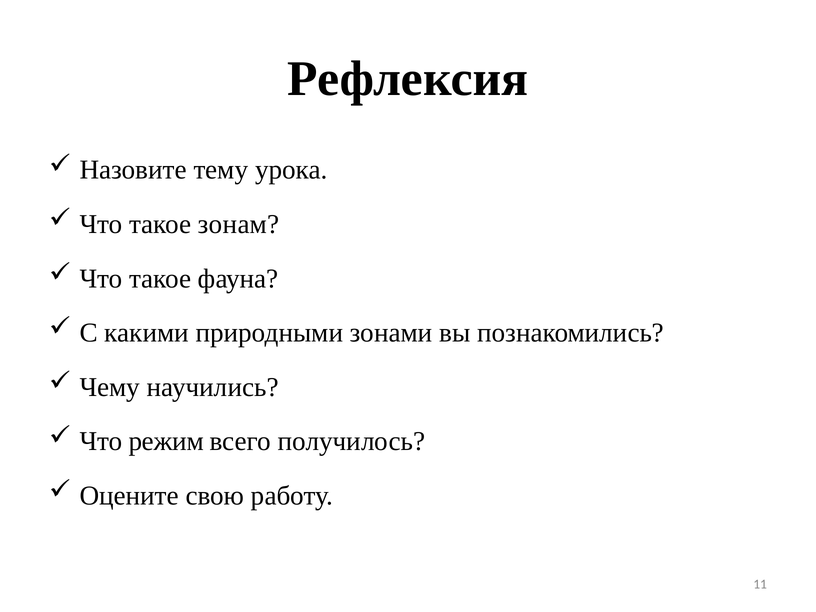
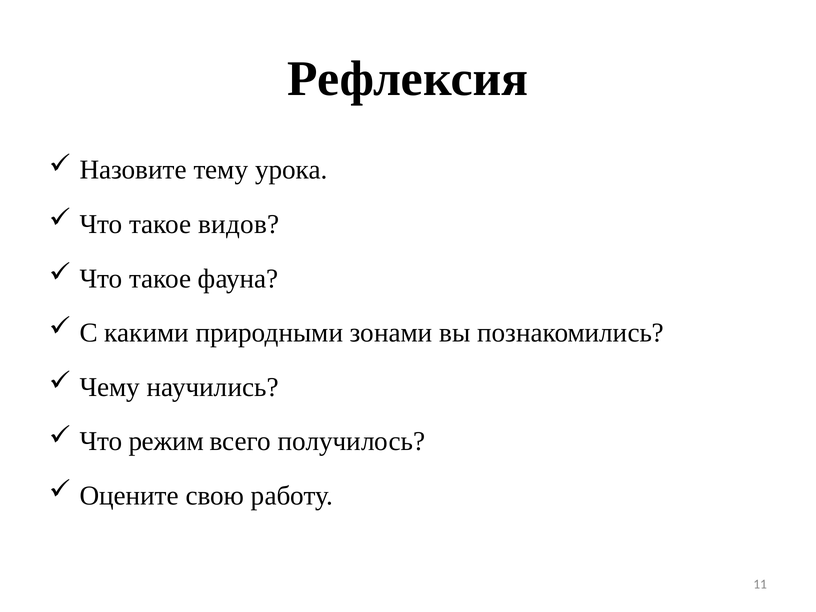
зонам: зонам -> видов (239, 224)
